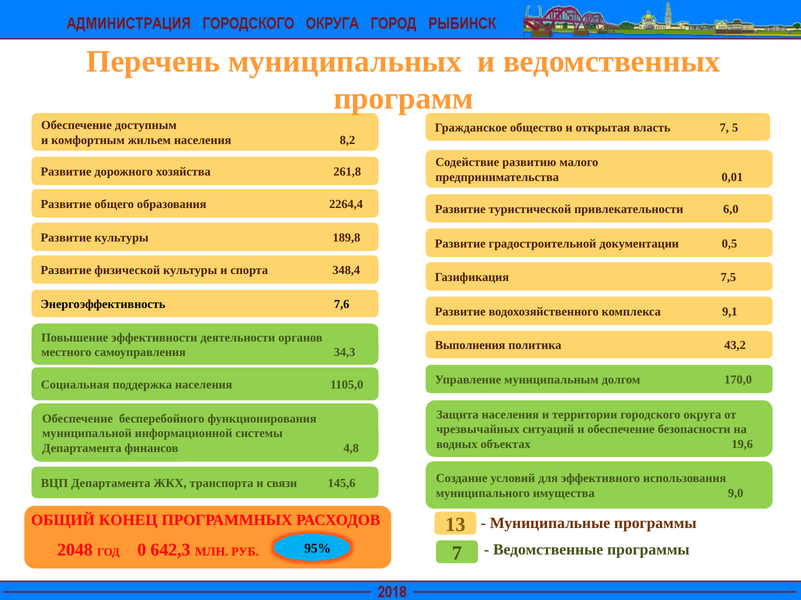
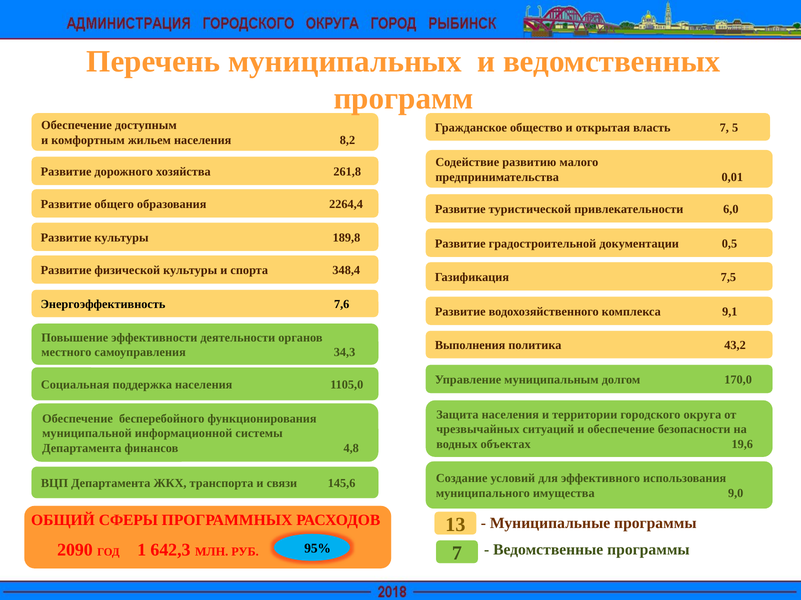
КОНЕЦ: КОНЕЦ -> СФЕРЫ (128, 521)
2048: 2048 -> 2090 (75, 551)
0: 0 -> 1 (142, 551)
